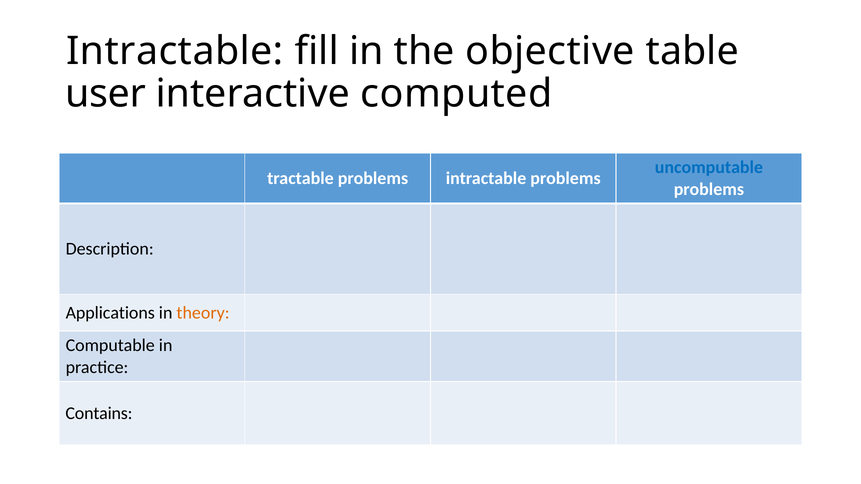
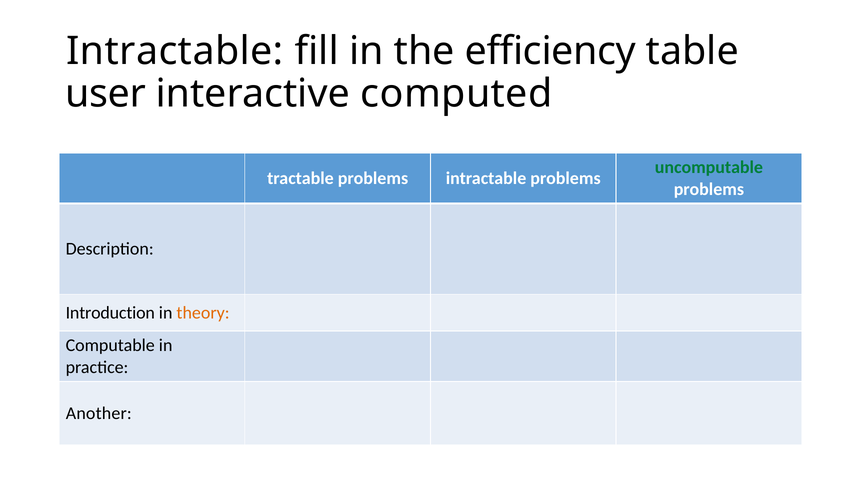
objective: objective -> efficiency (550, 51)
uncomputable colour: blue -> green (709, 168)
Applications: Applications -> Introduction (110, 313)
Contains: Contains -> Another (99, 414)
